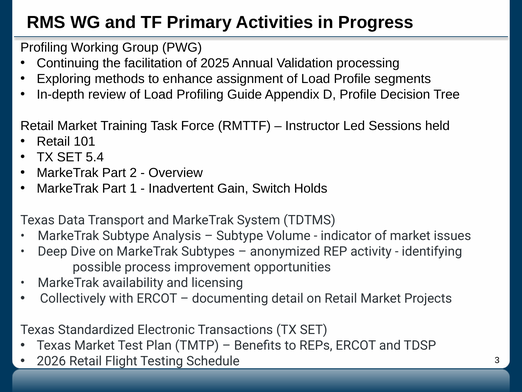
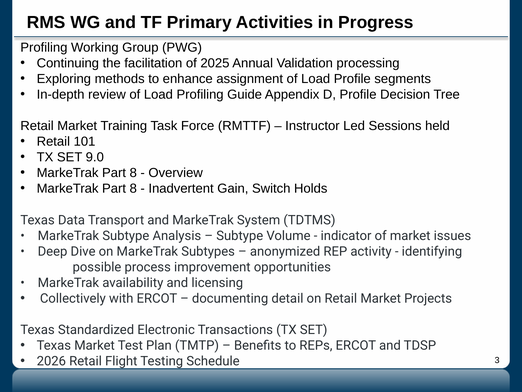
5.4: 5.4 -> 9.0 (95, 157)
2: 2 -> 8 (133, 173)
1: 1 -> 8 (133, 188)
